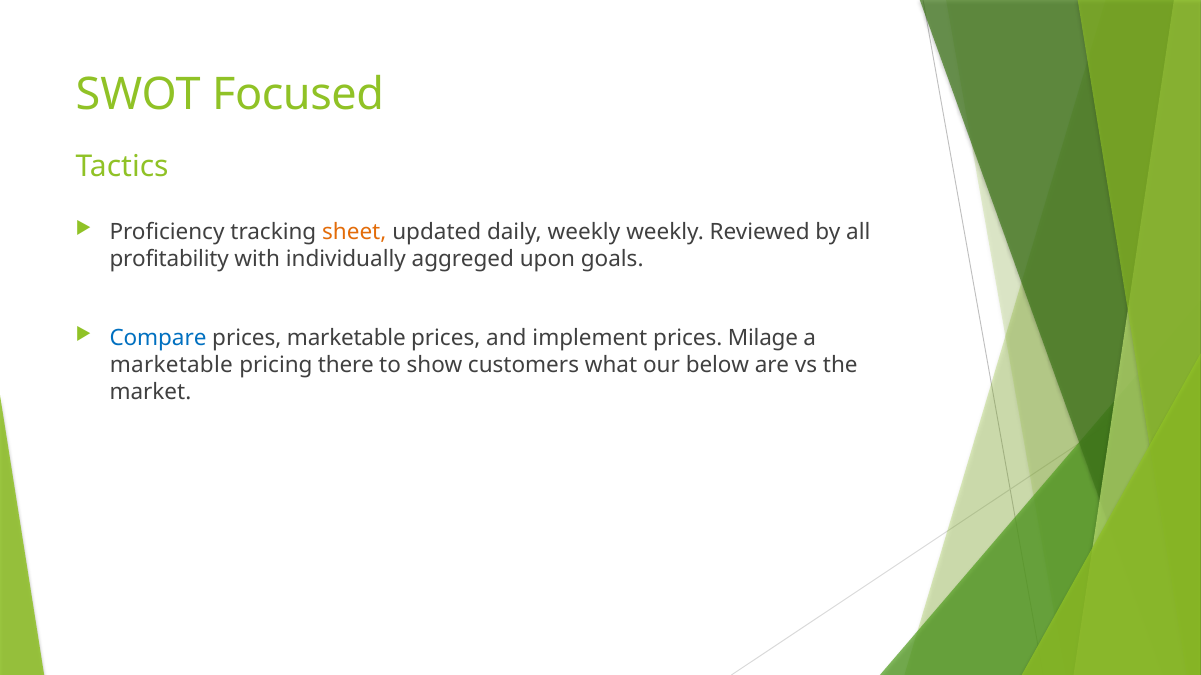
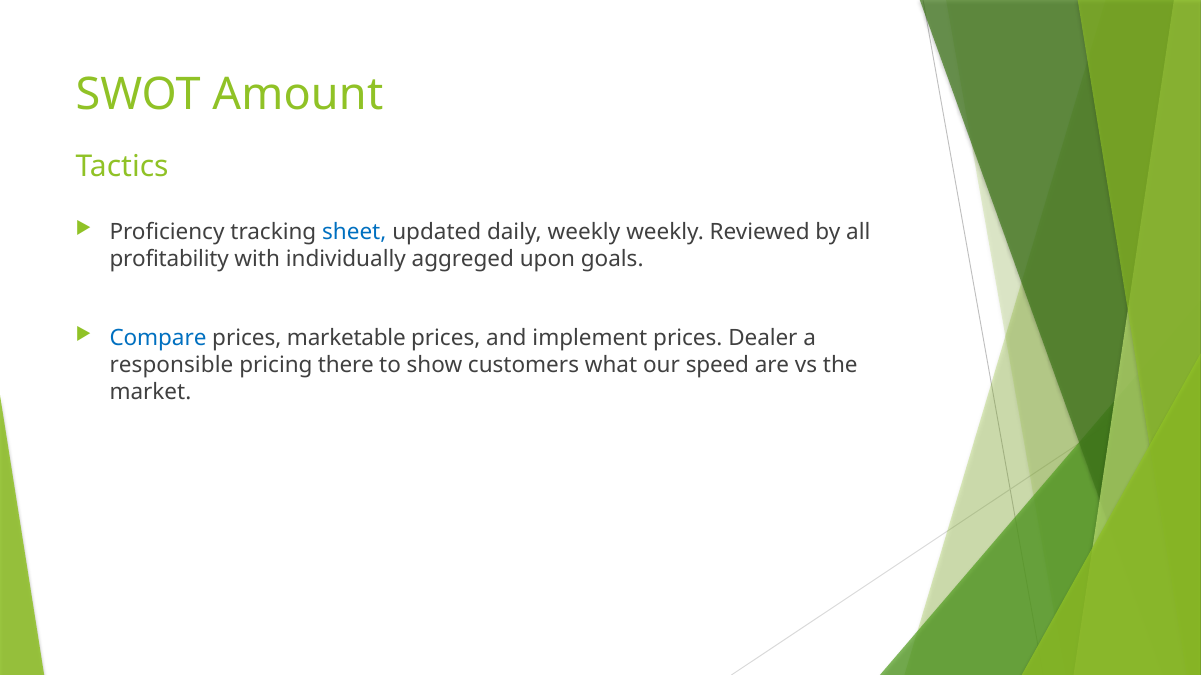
Focused: Focused -> Amount (298, 95)
sheet colour: orange -> blue (354, 232)
Milage: Milage -> Dealer (763, 339)
marketable: marketable -> responsible (171, 366)
below: below -> speed (717, 366)
